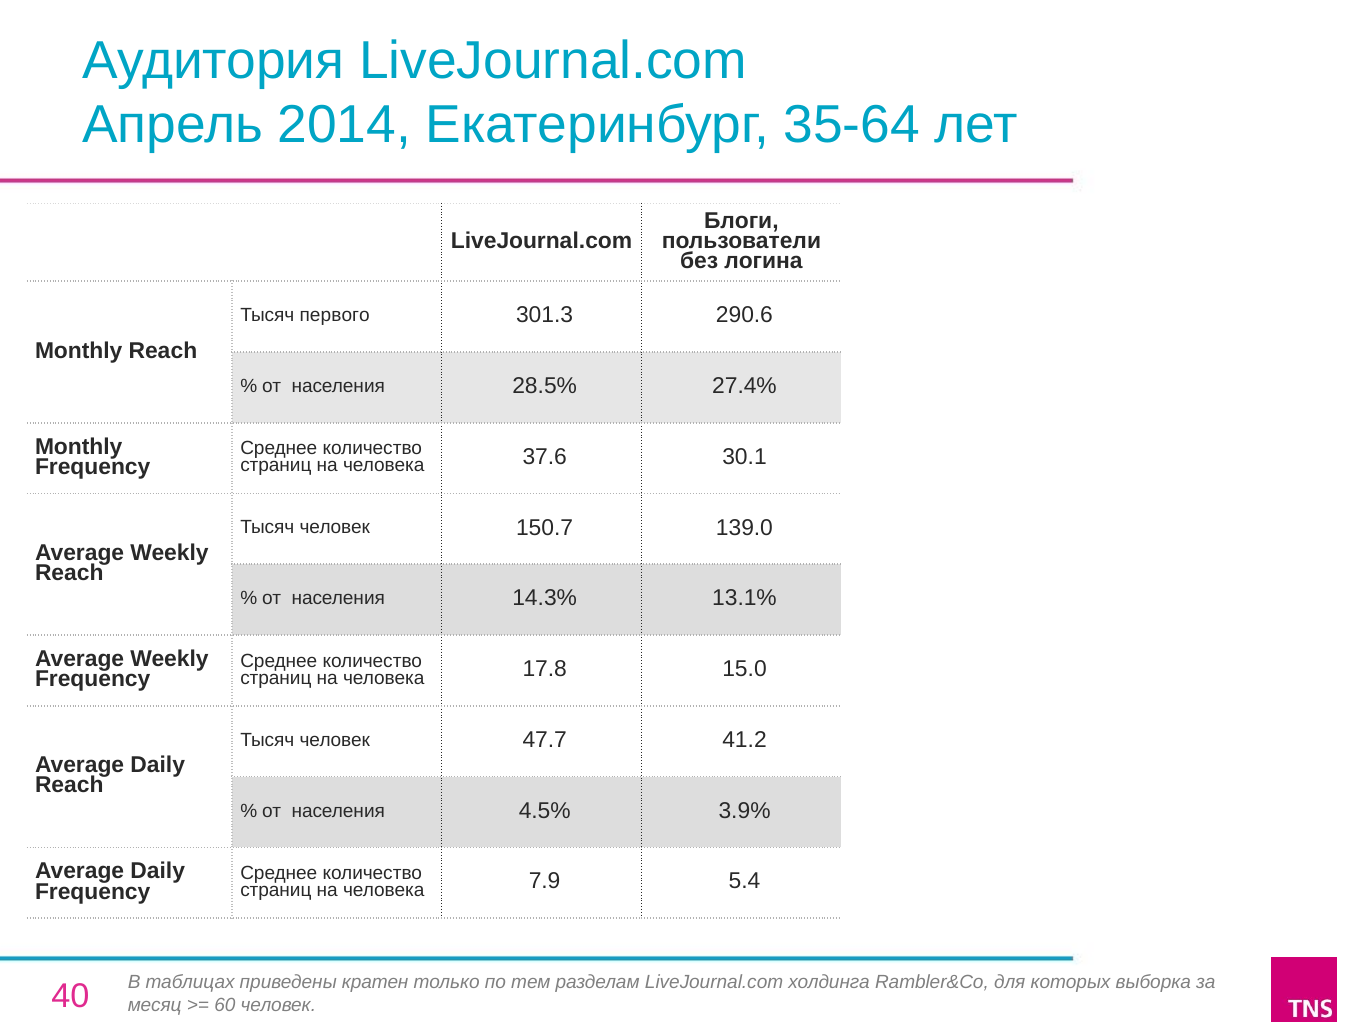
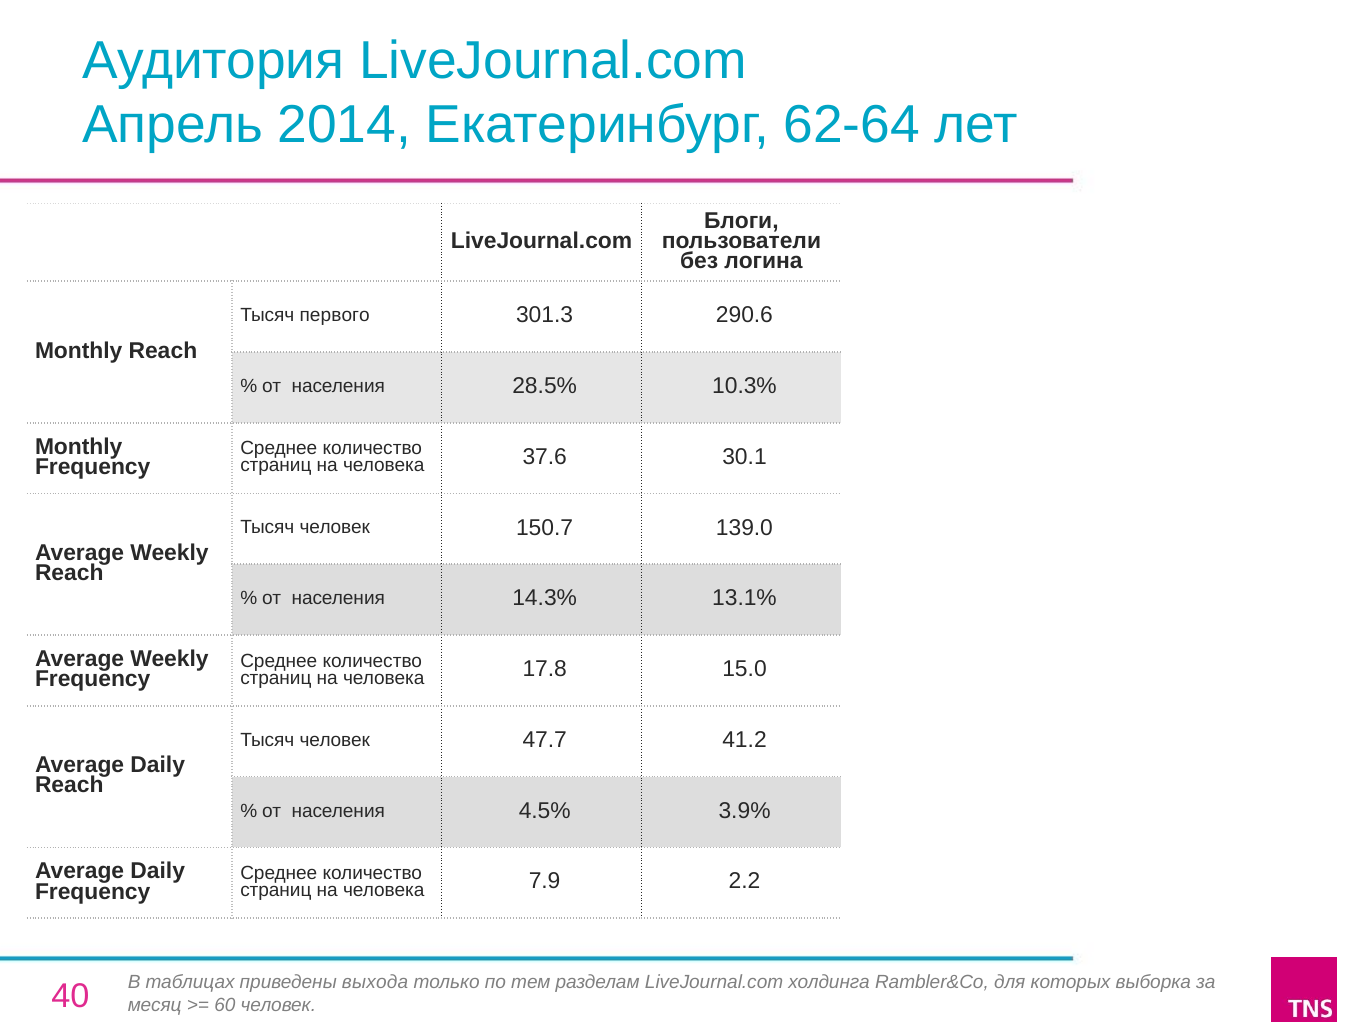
35-64: 35-64 -> 62-64 (852, 125)
27.4%: 27.4% -> 10.3% (745, 386)
5.4: 5.4 -> 2.2 (745, 881)
кратен: кратен -> выхода (375, 982)
